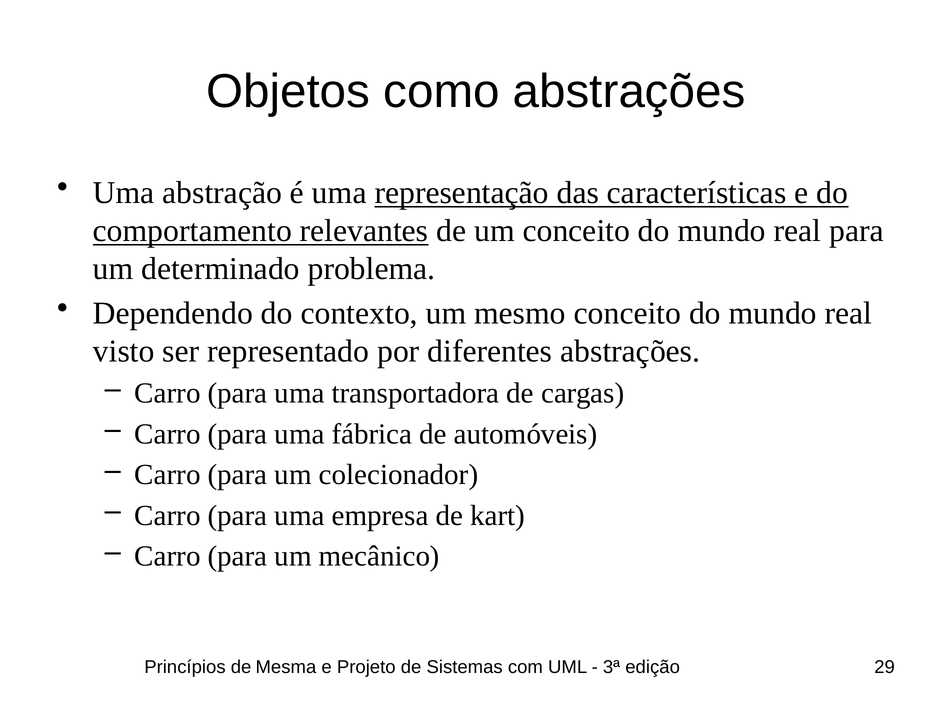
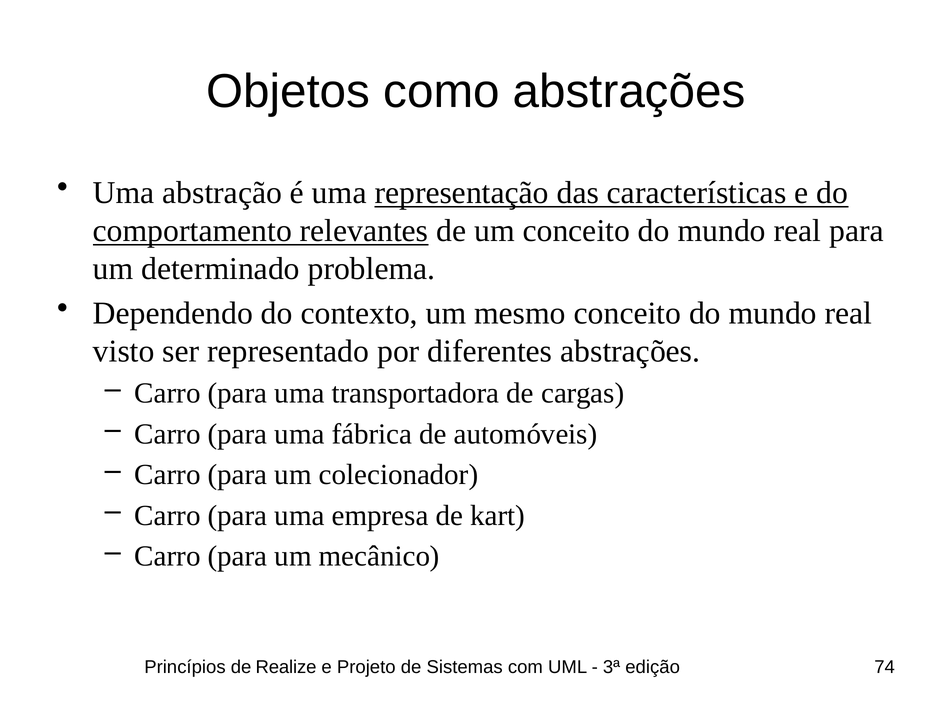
Mesma: Mesma -> Realize (286, 667)
29: 29 -> 74 (885, 667)
